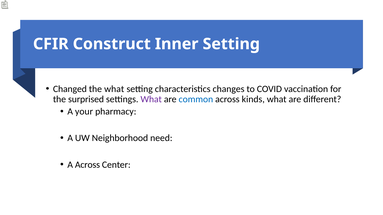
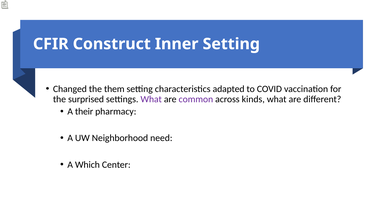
the what: what -> them (114, 89)
changes: changes -> adapted (229, 89)
common colour: blue -> purple (196, 99)
your: your -> their (84, 112)
A Across: Across -> Which (87, 165)
